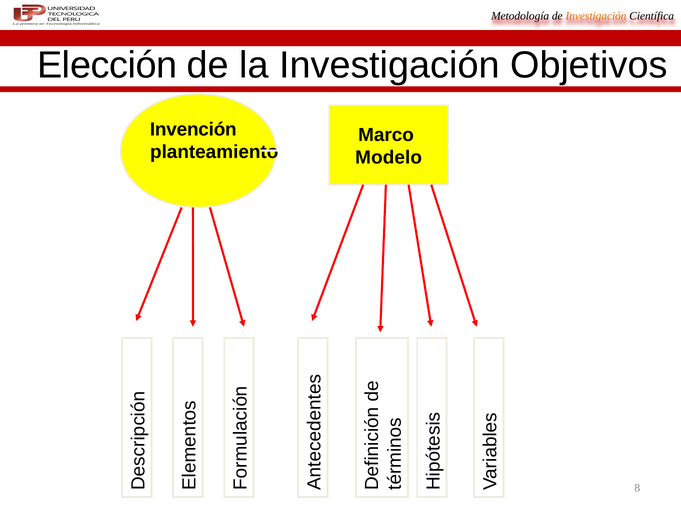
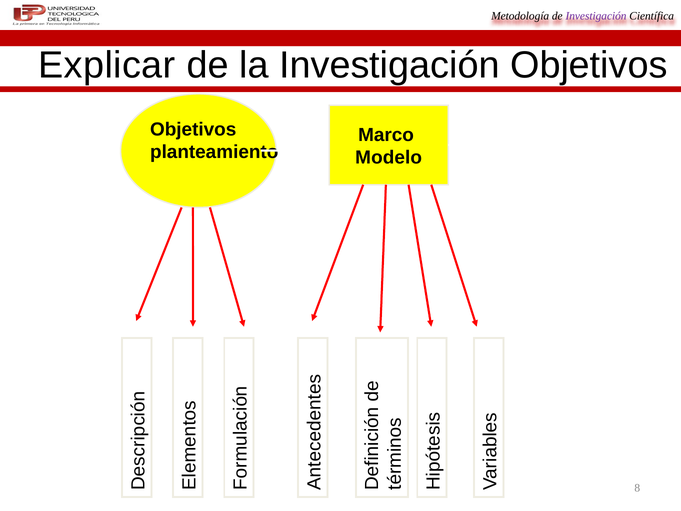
Investigación colour: orange -> purple (596, 16)
Elección: Elección -> Explicar (107, 65)
Invención: Invención -> Objetivos (193, 129)
